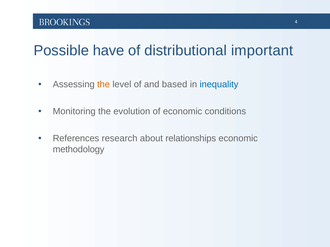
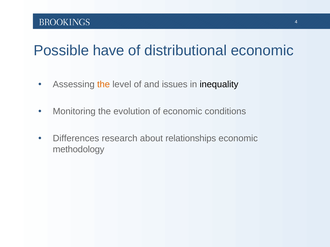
distributional important: important -> economic (262, 51)
based: based -> issues (175, 84)
inequality colour: blue -> black (219, 84)
References: References -> Differences (76, 139)
